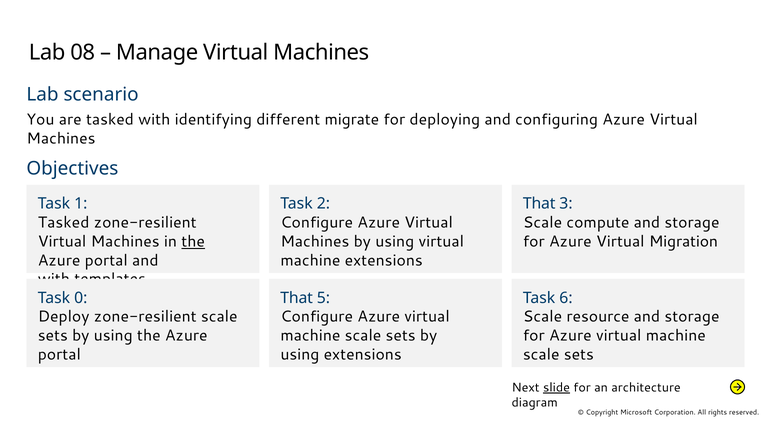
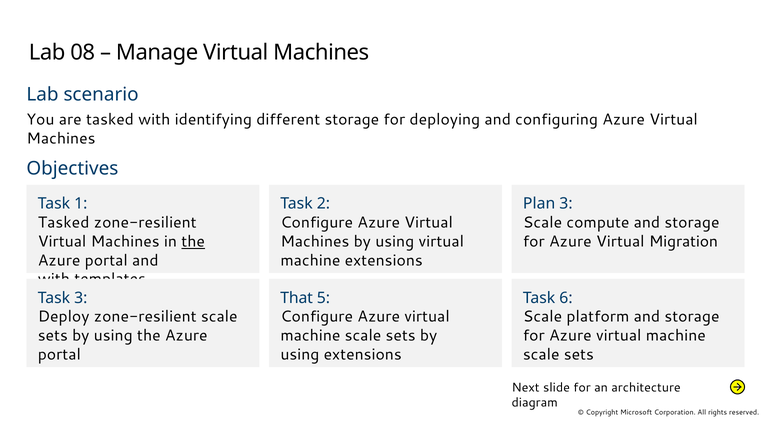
different migrate: migrate -> storage (352, 120)
That: That -> Plan (539, 204)
Task 0: 0 -> 3 (81, 298)
resource: resource -> platform (598, 317)
slide underline: present -> none (557, 388)
